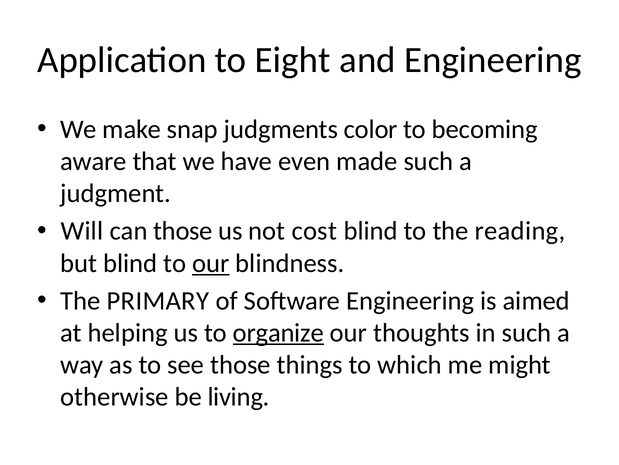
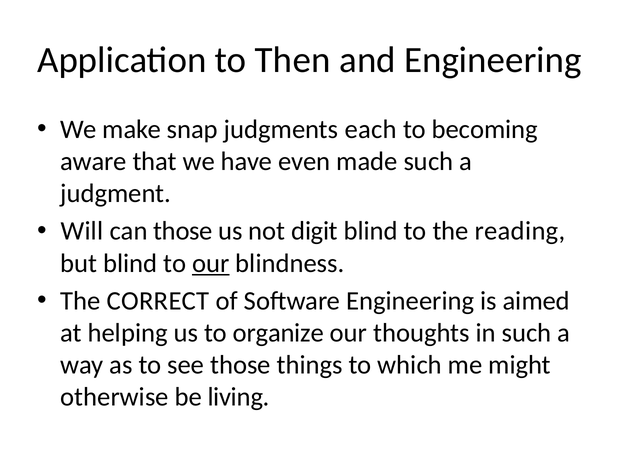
Eight: Eight -> Then (293, 60)
color: color -> each (371, 129)
cost: cost -> digit (315, 231)
PRIMARY: PRIMARY -> CORRECT (158, 300)
organize underline: present -> none (278, 332)
